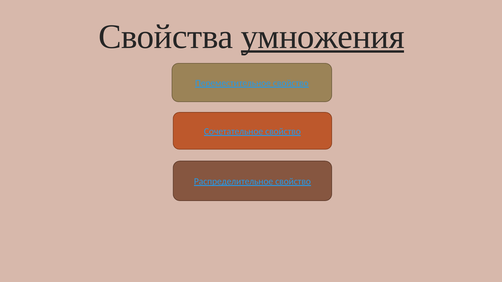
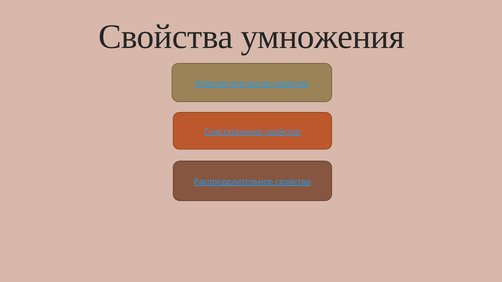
умножения underline: present -> none (323, 37)
